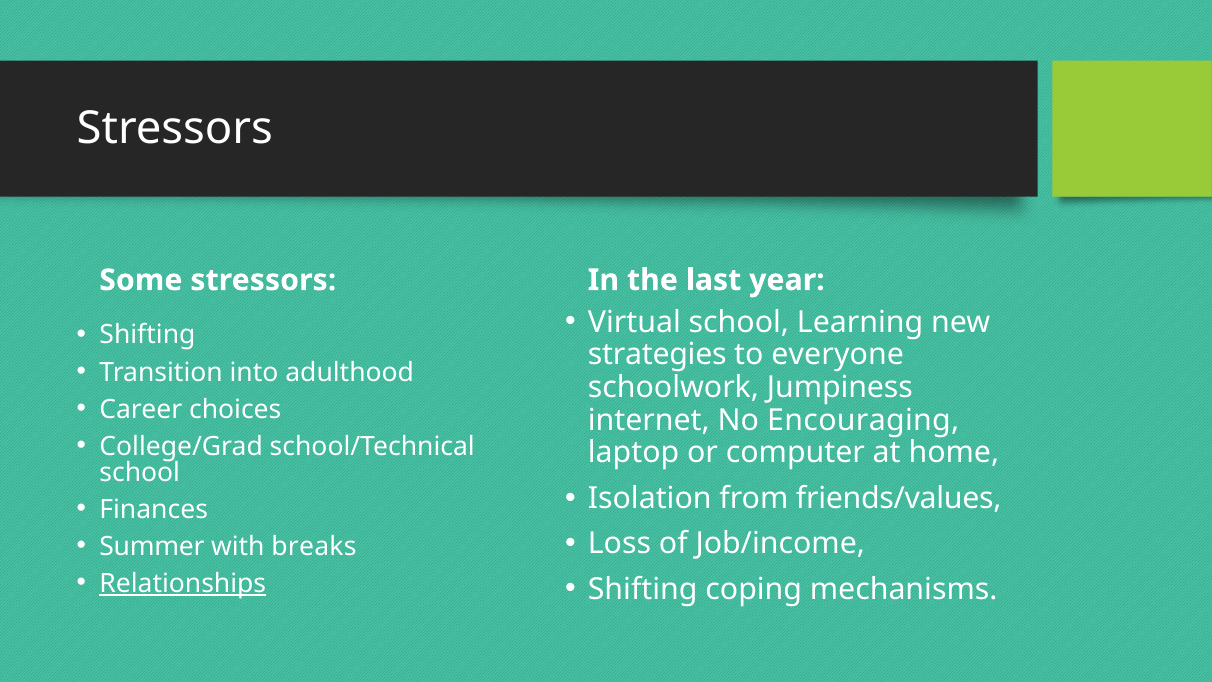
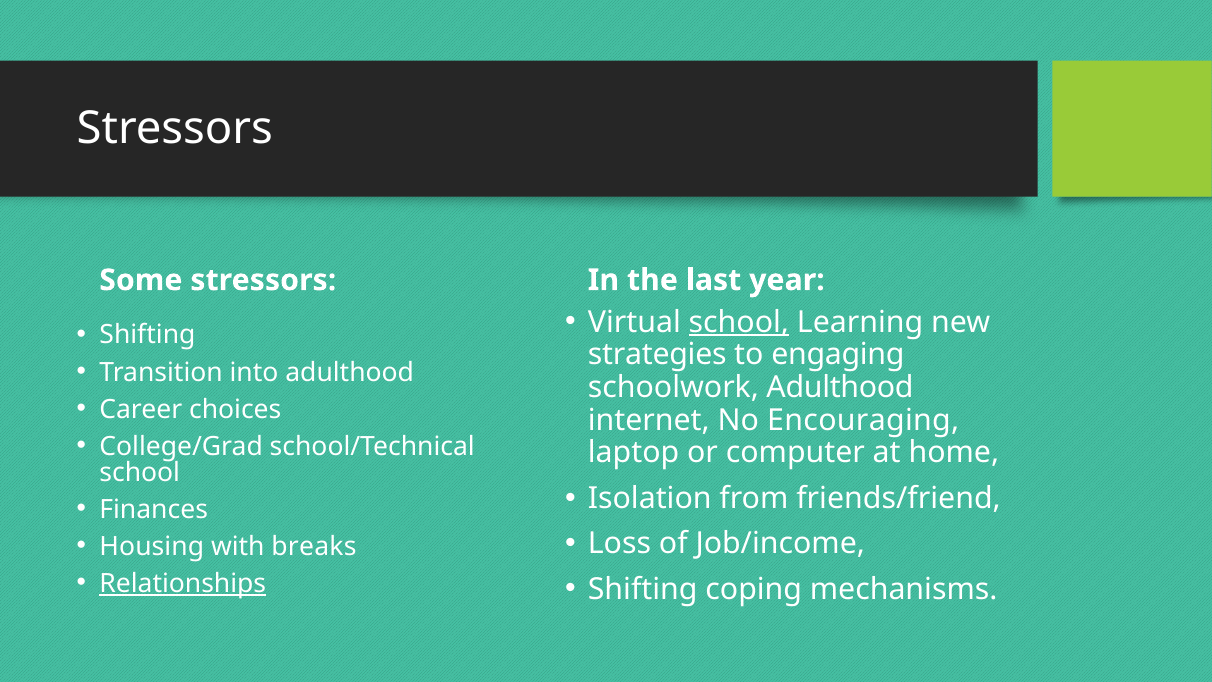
school underline: none -> present (739, 322)
everyone: everyone -> engaging (838, 355)
schoolwork Jumpiness: Jumpiness -> Adulthood (840, 387)
friends/values: friends/values -> friends/friend (899, 498)
Summer: Summer -> Housing (152, 546)
